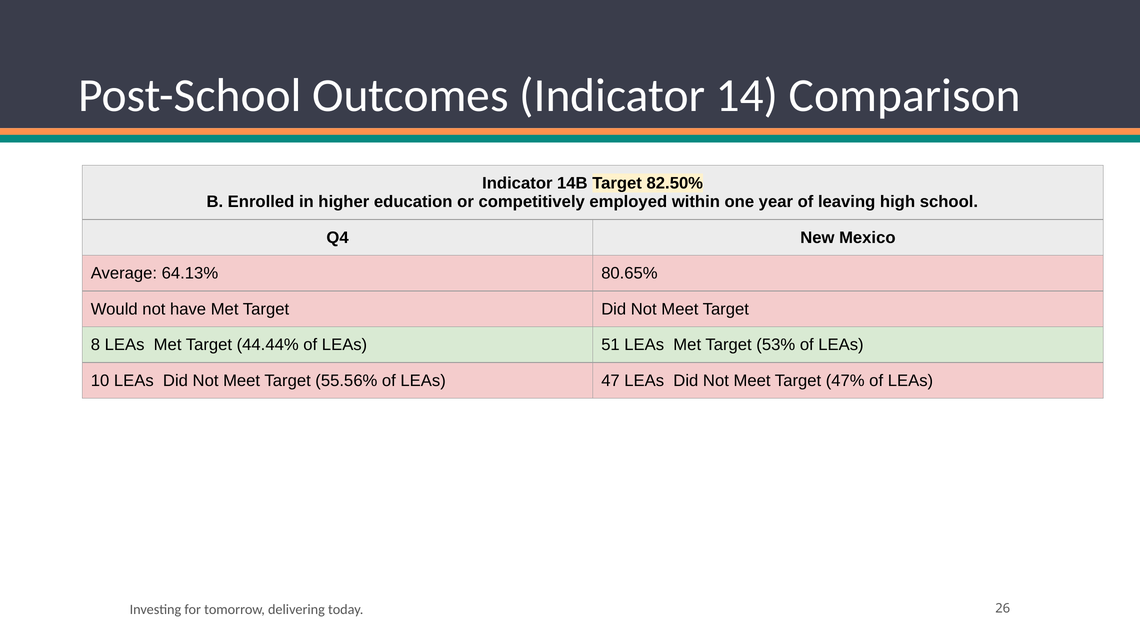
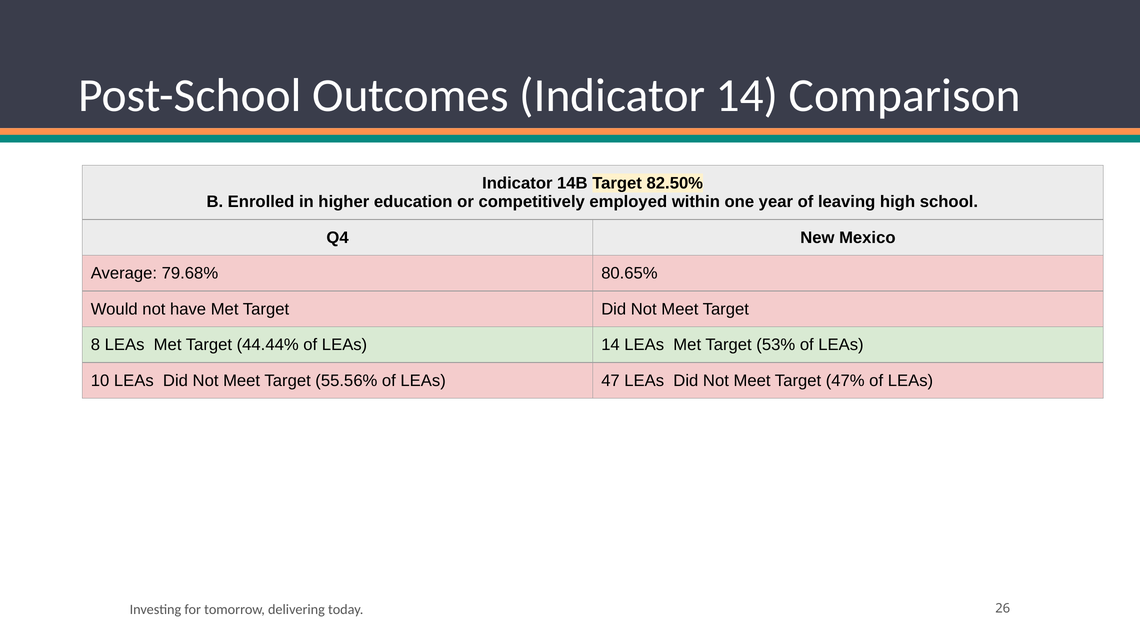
64.13%: 64.13% -> 79.68% (190, 274)
LEAs 51: 51 -> 14 (610, 345)
